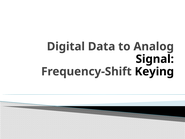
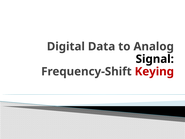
Keying colour: black -> red (154, 71)
